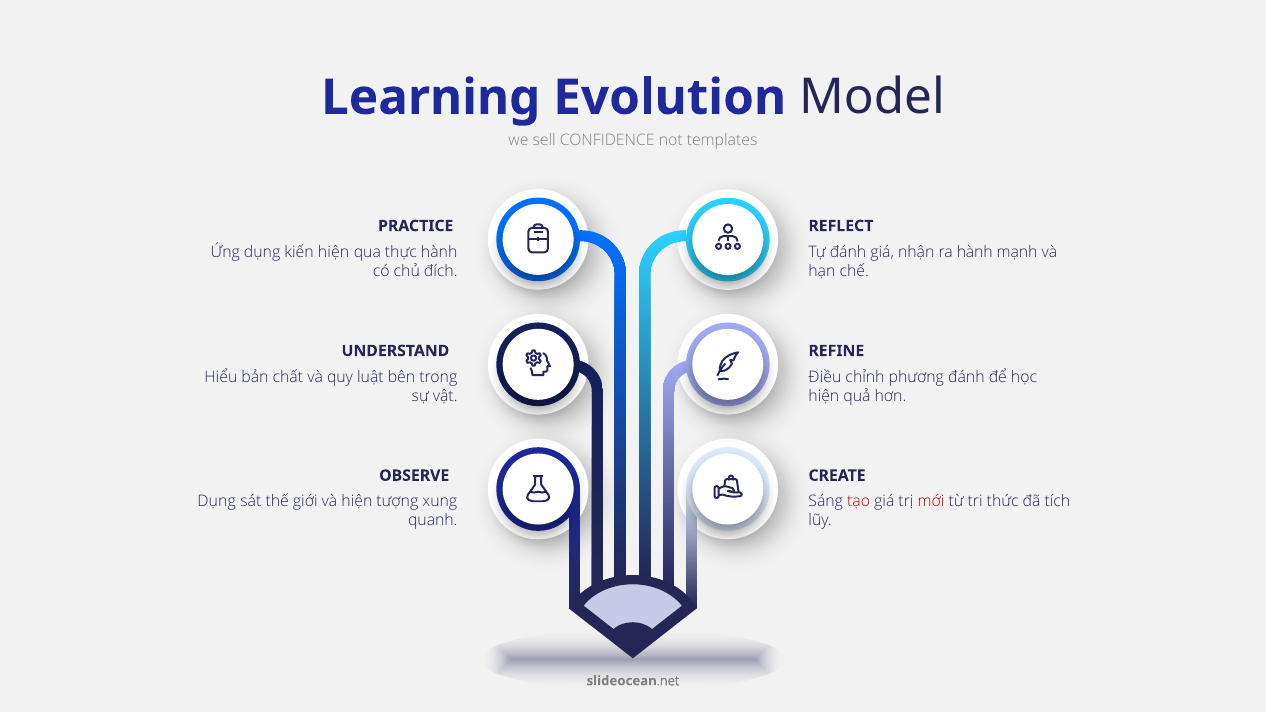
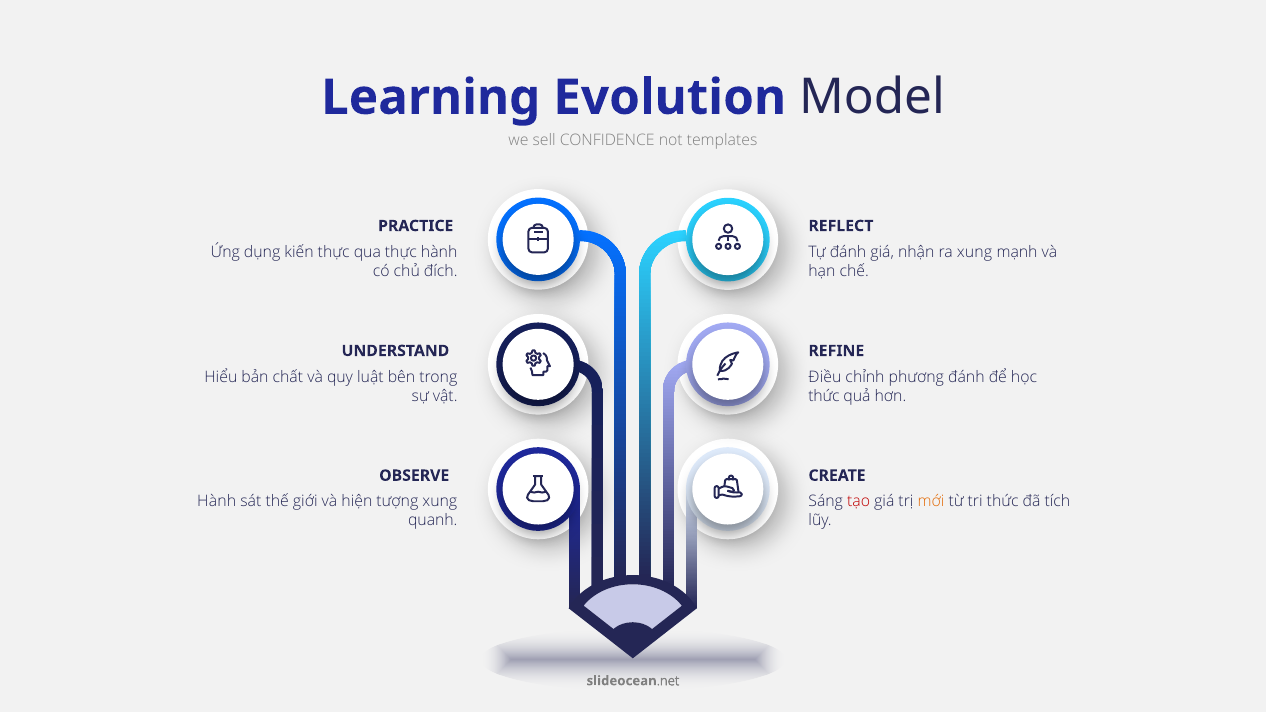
kiến hiện: hiện -> thực (334, 252)
ra hành: hành -> xung (975, 252)
hiện: hiện -> thức (824, 396)
Dụng: Dụng -> Hành (217, 502)
mới colour: red -> orange (931, 502)
